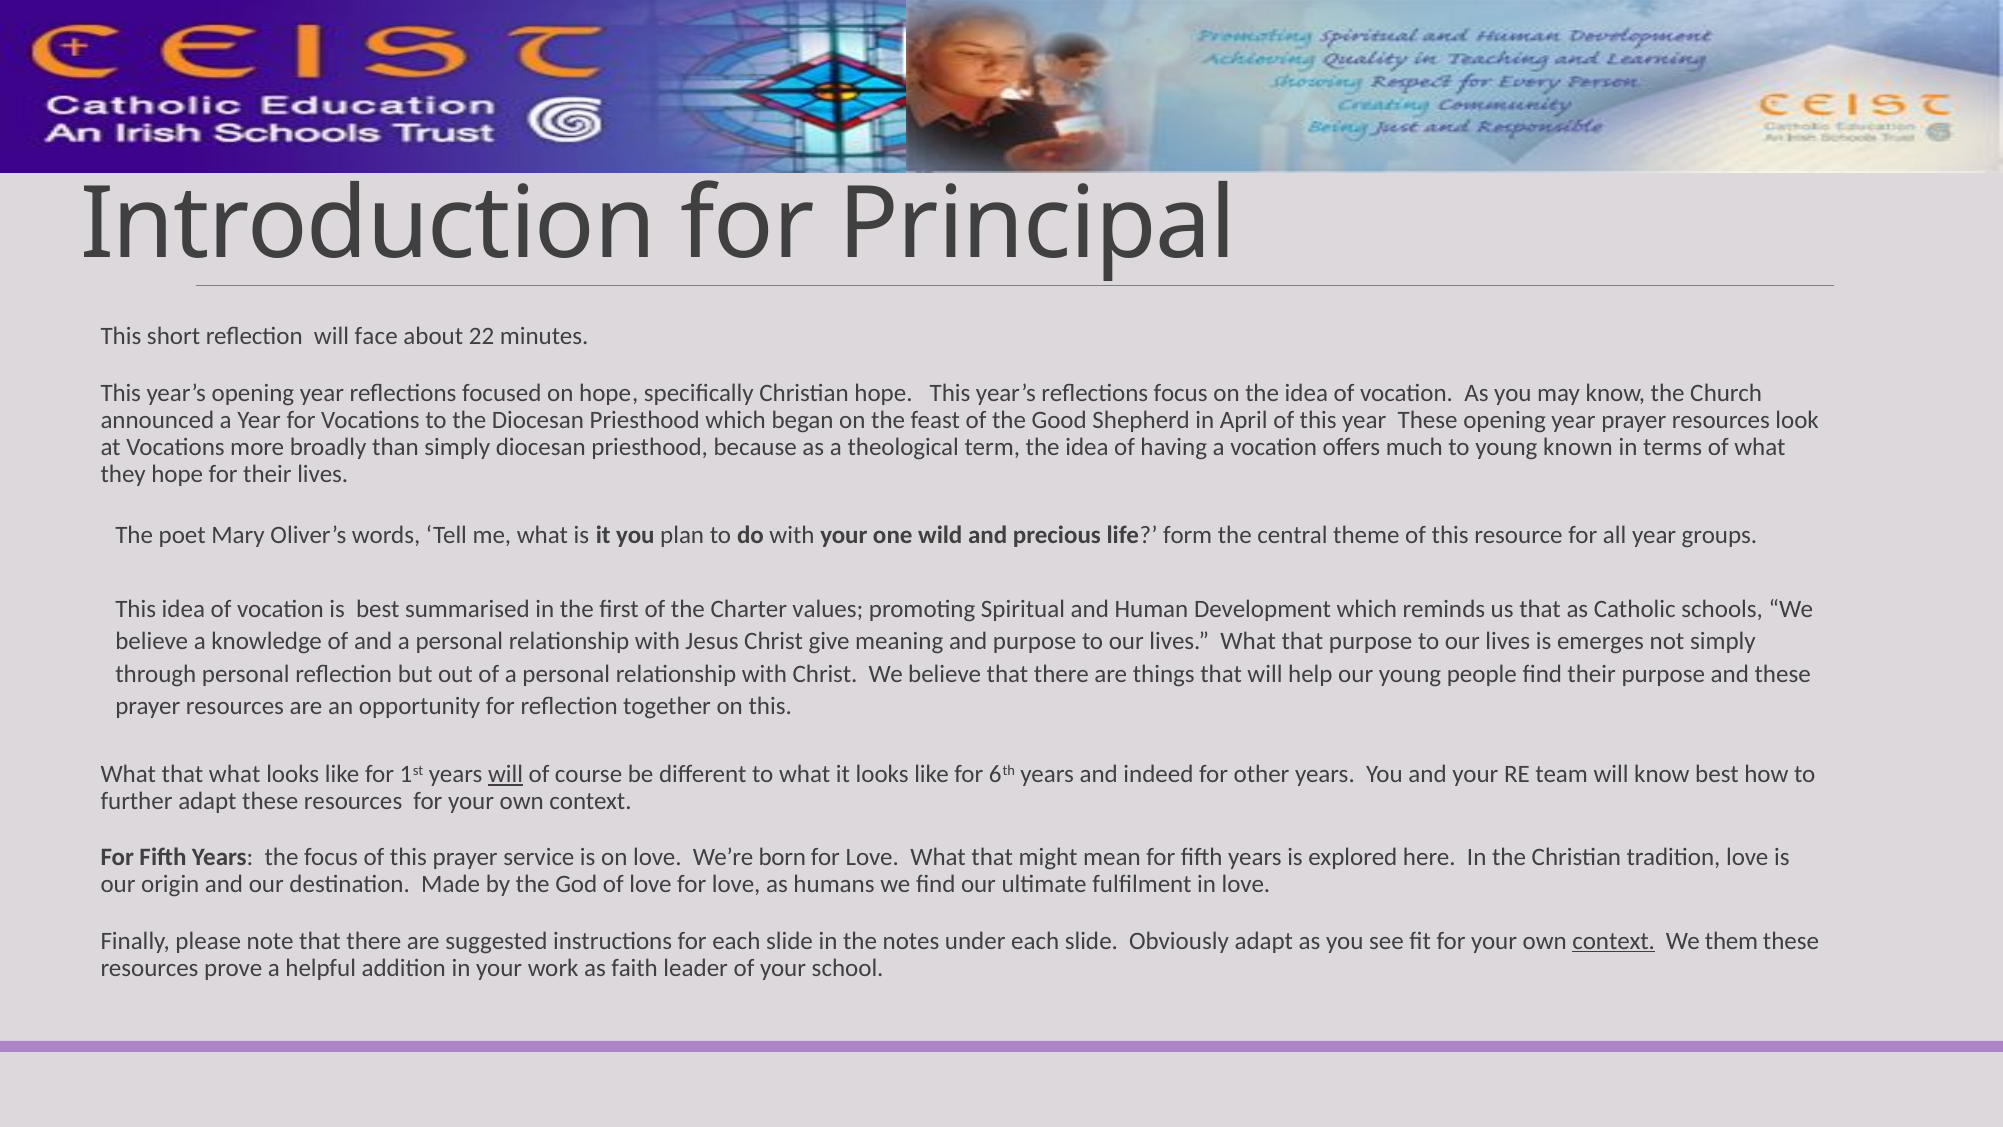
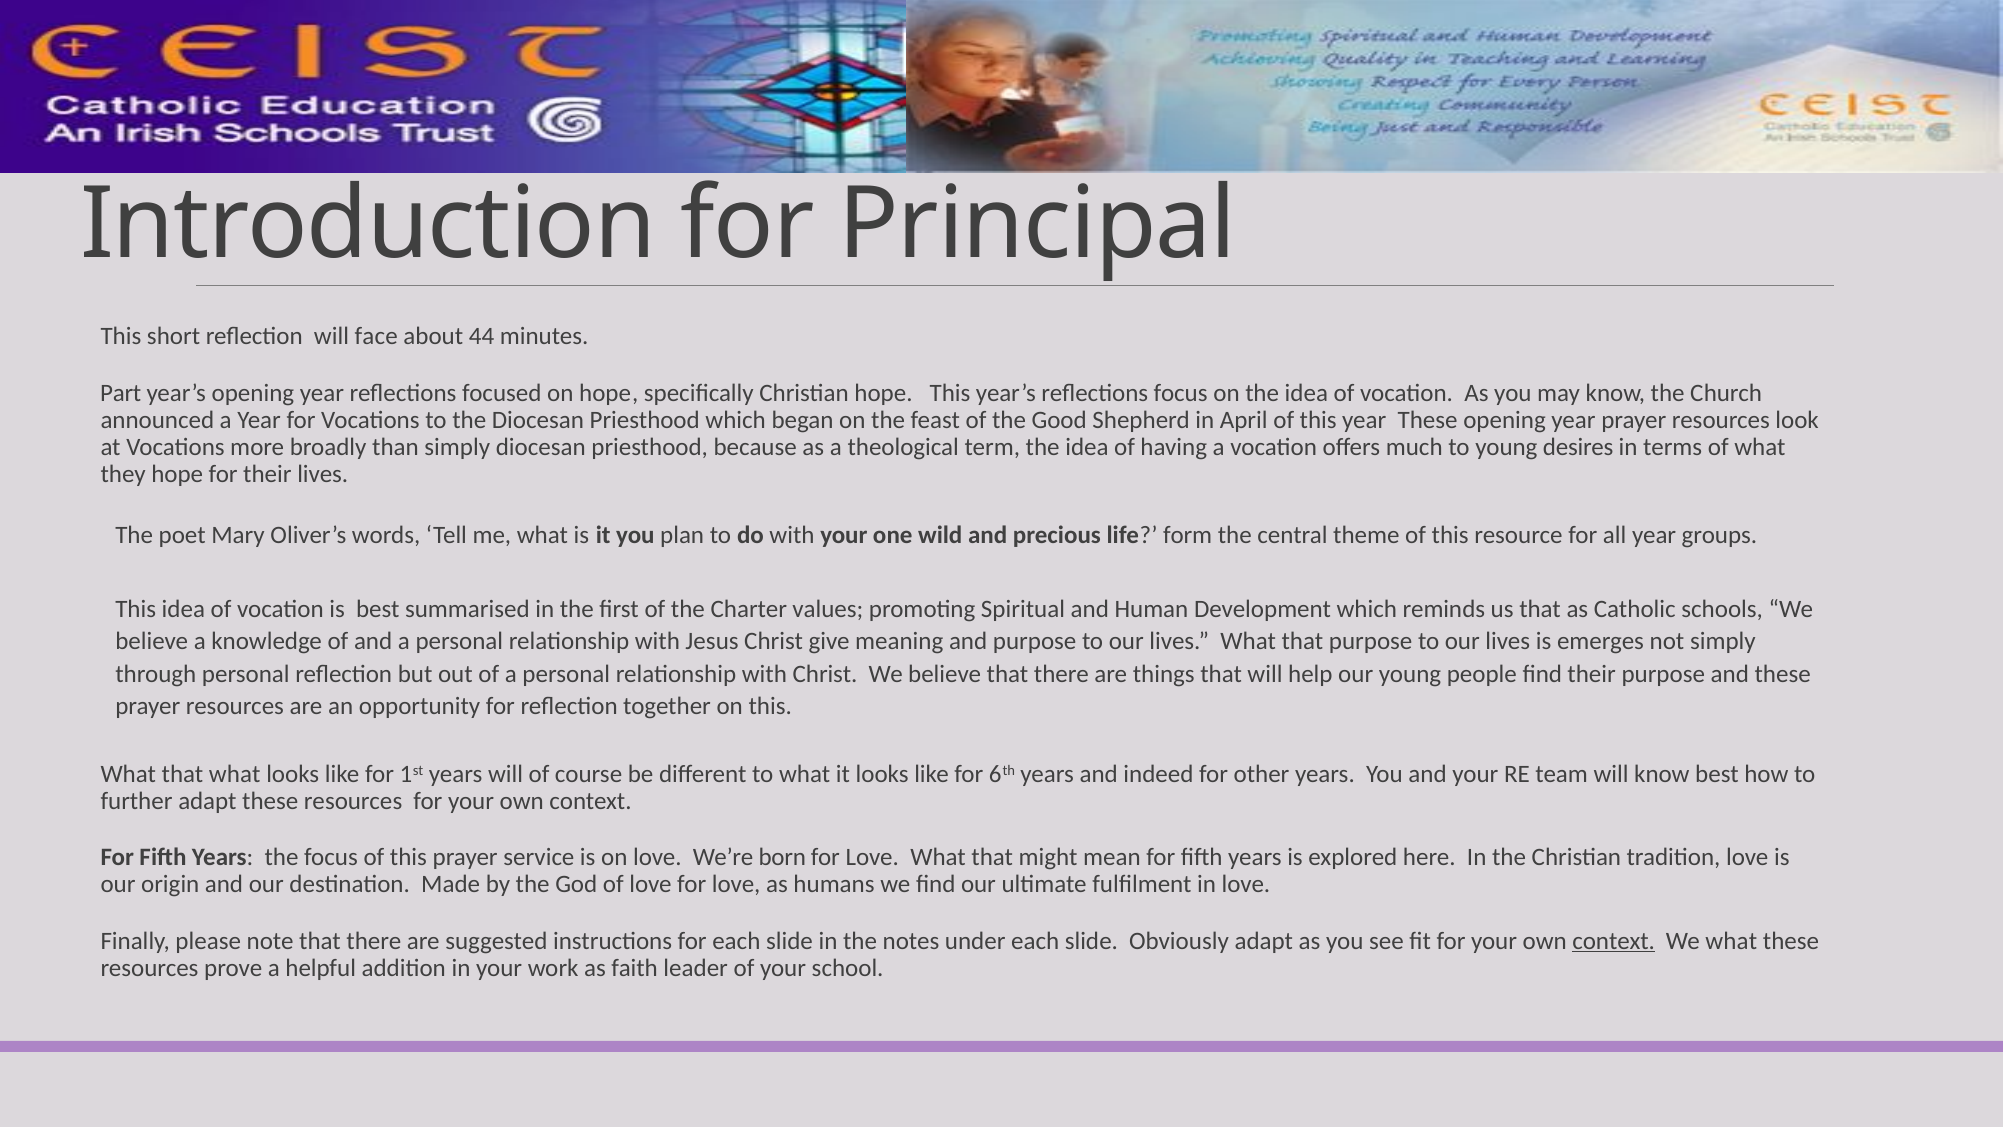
22: 22 -> 44 (482, 337)
This: This -> Part (121, 393)
known: known -> desires (1578, 447)
will underline: present -> none (506, 774)
We them: them -> what (1731, 941)
